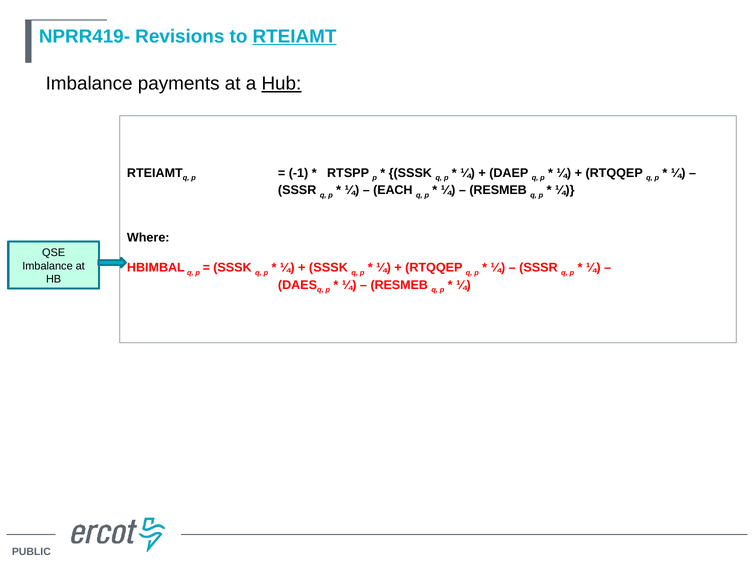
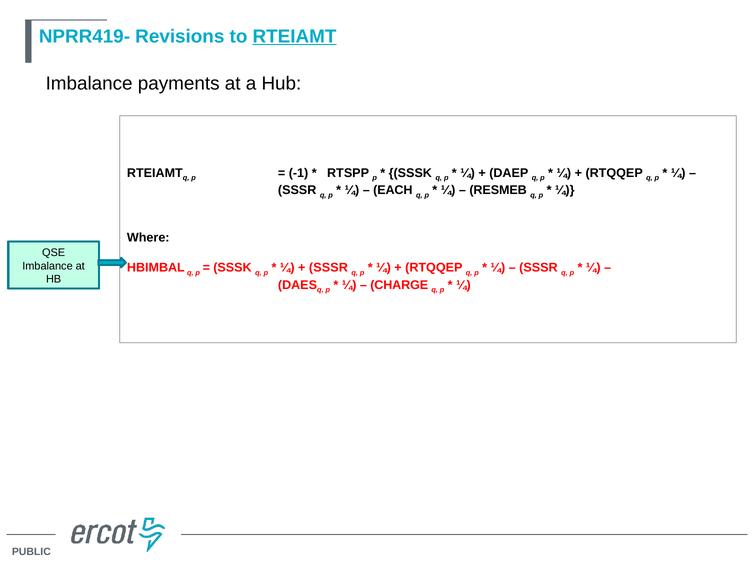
Hub underline: present -> none (281, 84)
SSSK: SSSK -> SSSR (328, 268)
RESMEB: RESMEB -> CHARGE (399, 285)
